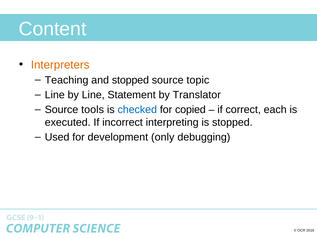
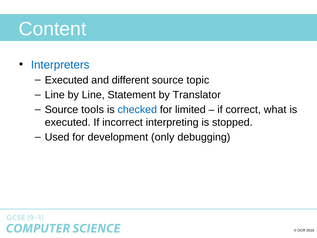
Interpreters colour: orange -> blue (60, 65)
Teaching: Teaching -> Executed (67, 80)
and stopped: stopped -> different (130, 80)
copied: copied -> limited (190, 110)
each: each -> what (275, 110)
